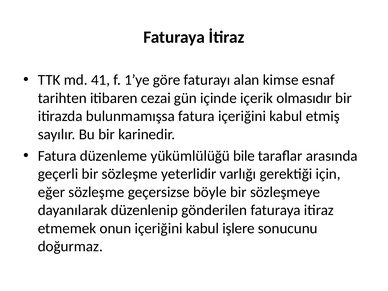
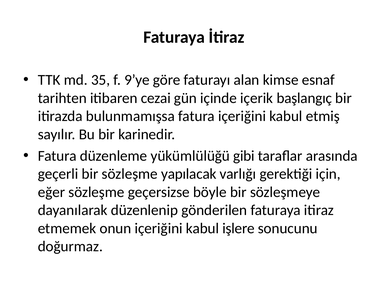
41: 41 -> 35 (101, 80)
1’ye: 1’ye -> 9’ye (137, 80)
olmasıdır: olmasıdır -> başlangıç (304, 98)
bile: bile -> gibi (244, 156)
yeterlidir: yeterlidir -> yapılacak (189, 174)
